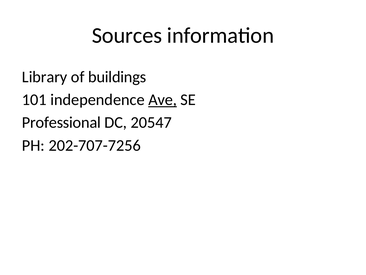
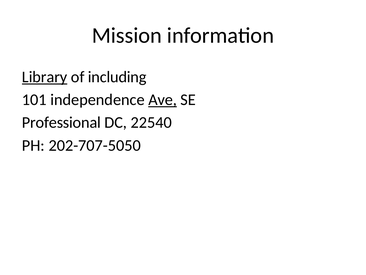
Sources: Sources -> Mission (127, 35)
Library underline: none -> present (45, 77)
buildings: buildings -> including (117, 77)
20547: 20547 -> 22540 (151, 122)
202-707-7256: 202-707-7256 -> 202-707-5050 (95, 145)
